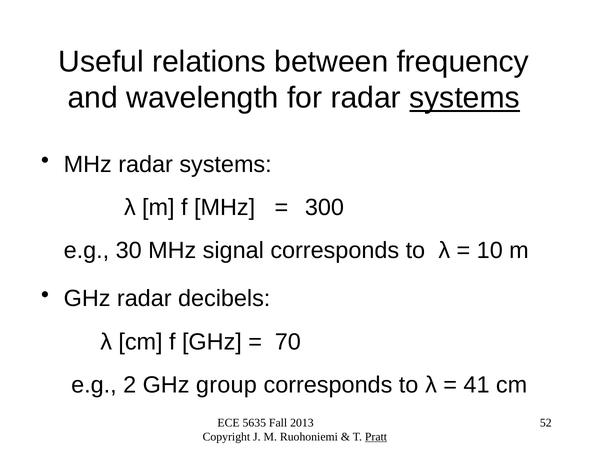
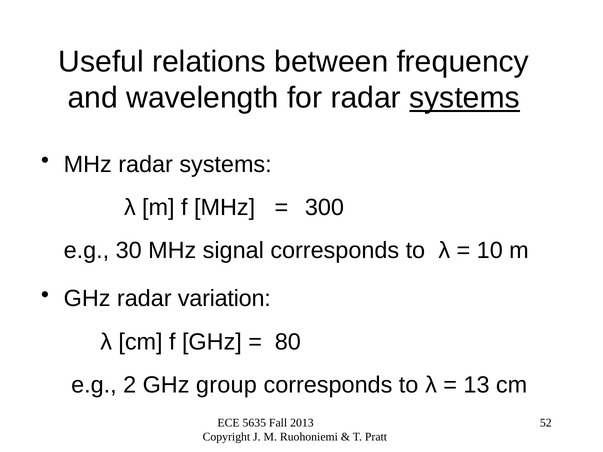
decibels: decibels -> variation (224, 299)
70: 70 -> 80 (288, 342)
41: 41 -> 13 (477, 385)
Pratt underline: present -> none (376, 437)
